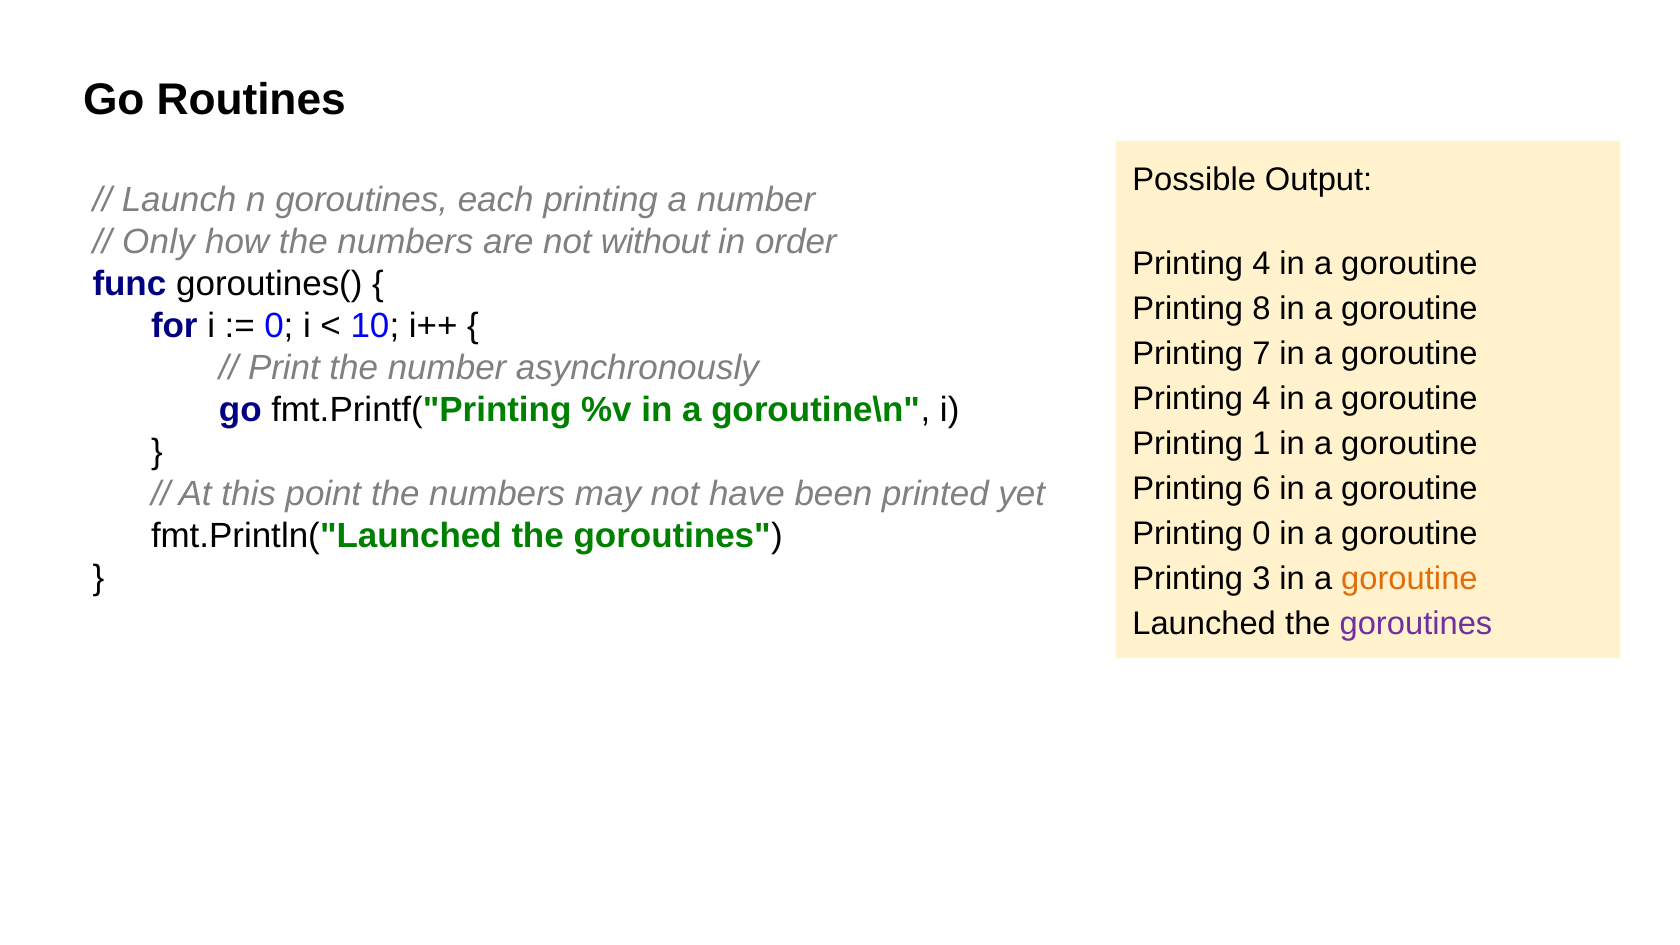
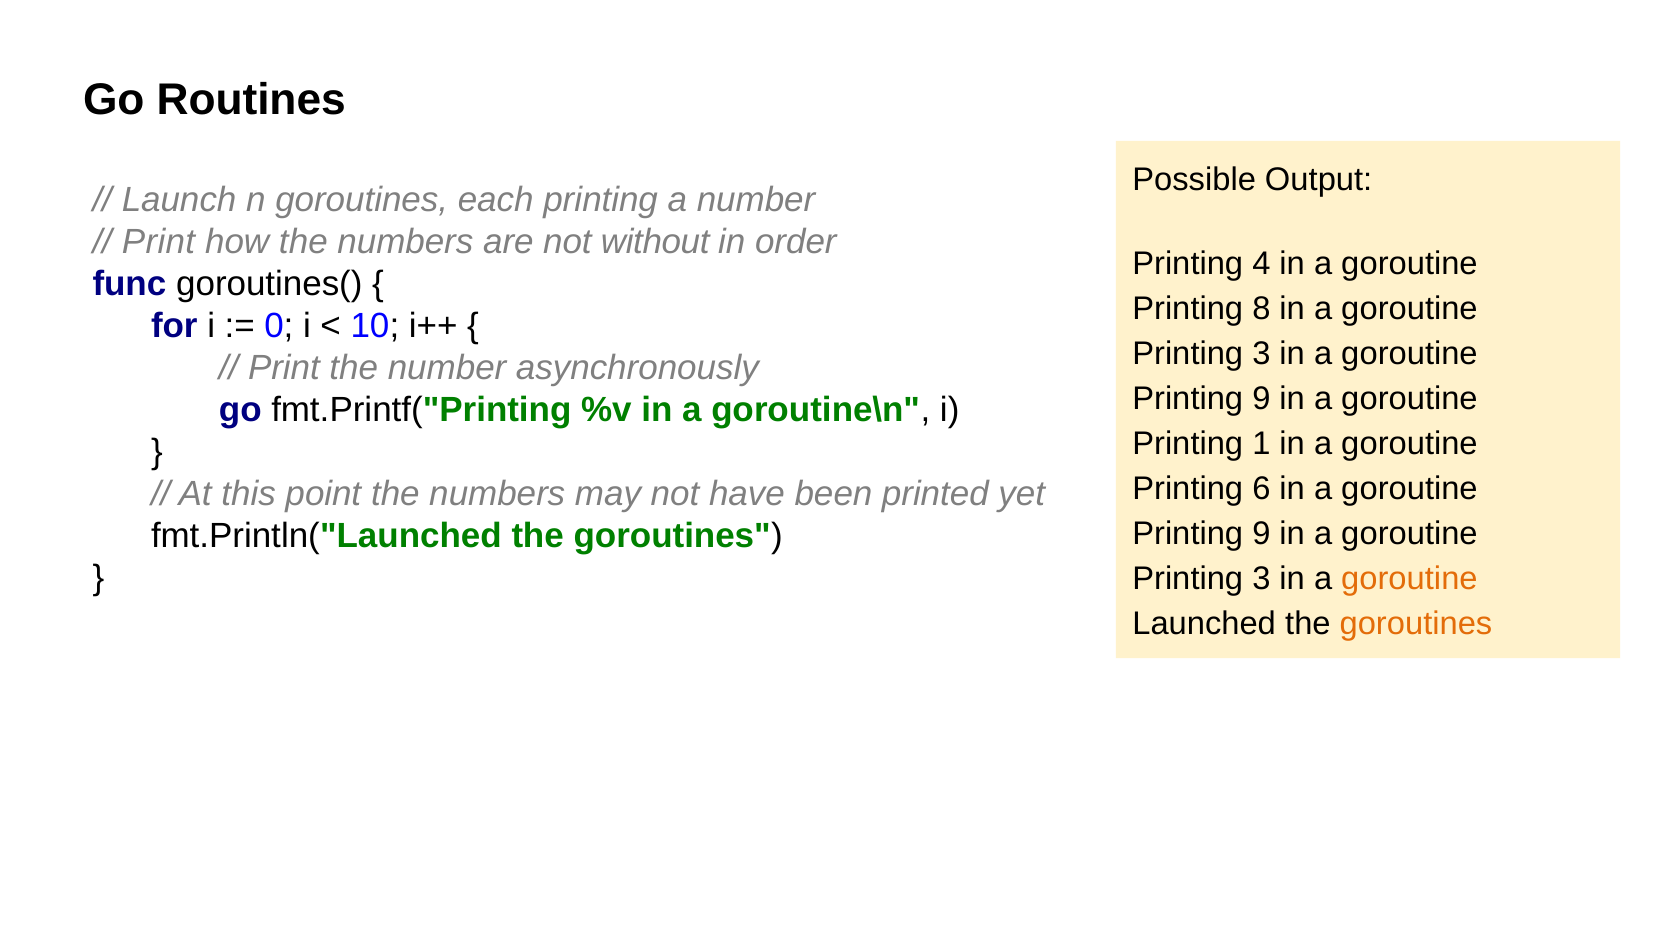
Only: Only -> Print (158, 242)
7: 7 -> 3 (1261, 354)
4: 4 -> 9 (1261, 399)
0: 0 -> 9 (1261, 534)
goroutines colour: purple -> orange (1416, 624)
